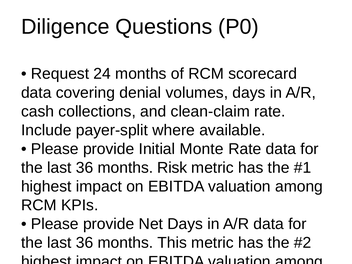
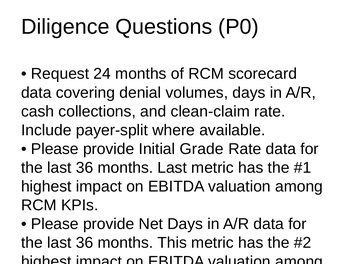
Monte: Monte -> Grade (202, 149)
months Risk: Risk -> Last (172, 168)
